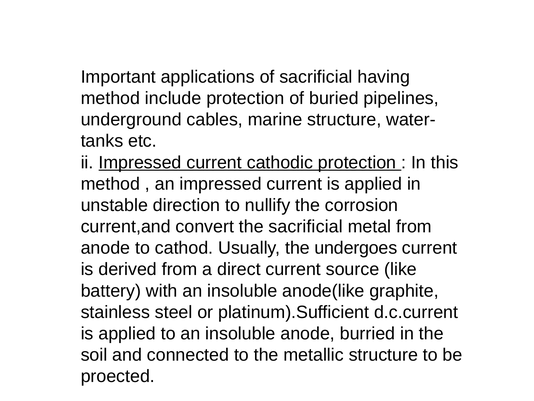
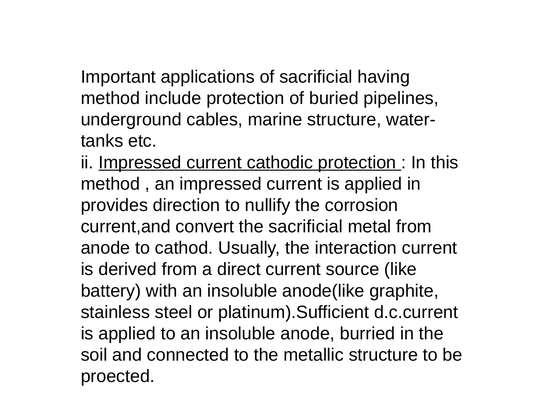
unstable: unstable -> provides (114, 205)
undergoes: undergoes -> interaction (356, 248)
